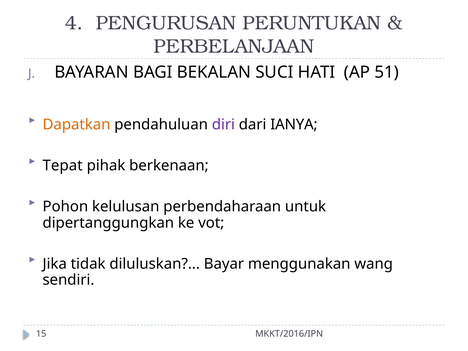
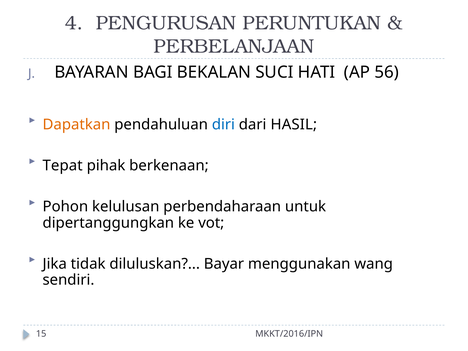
51: 51 -> 56 (387, 72)
diri colour: purple -> blue (223, 124)
IANYA: IANYA -> HASIL (294, 124)
